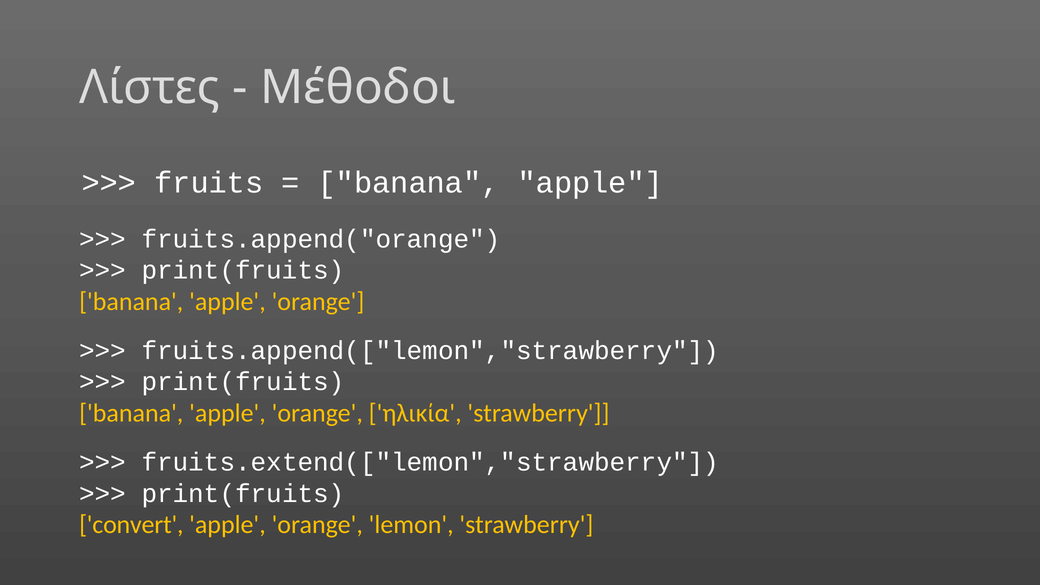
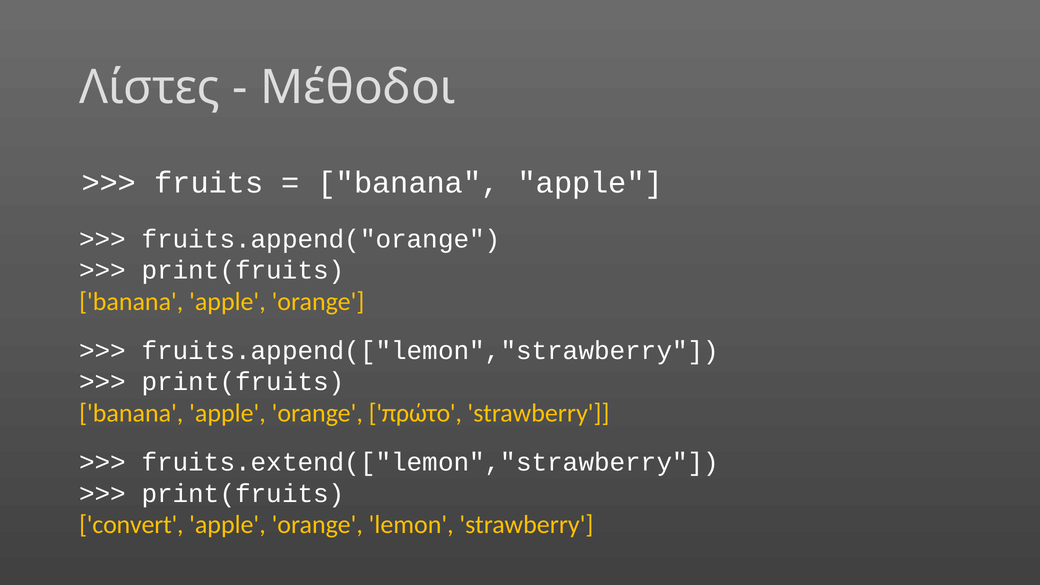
ηλικία: ηλικία -> πρώτο (415, 413)
